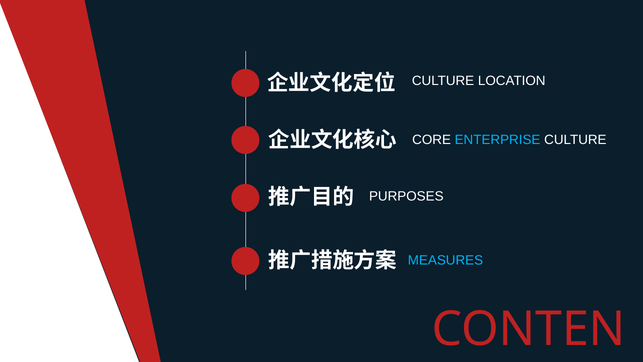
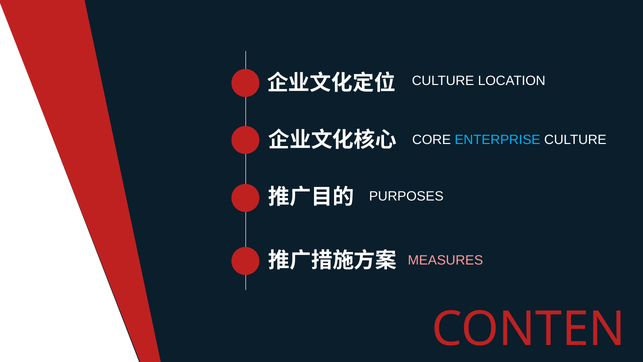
MEASURES colour: light blue -> pink (445, 260)
